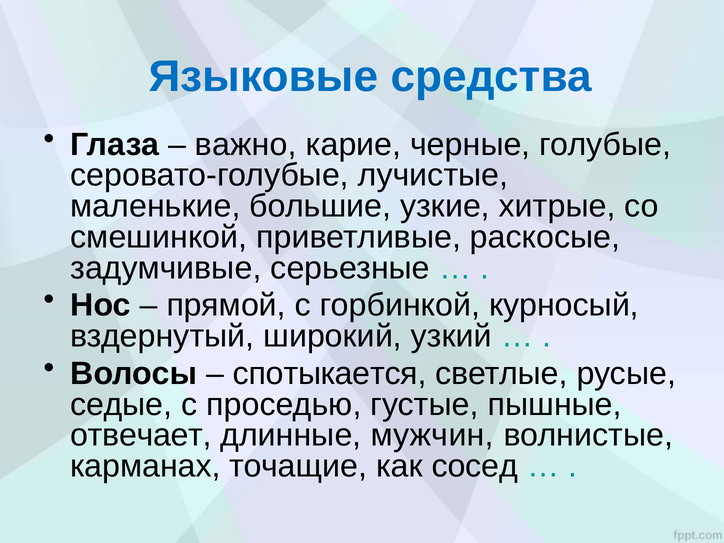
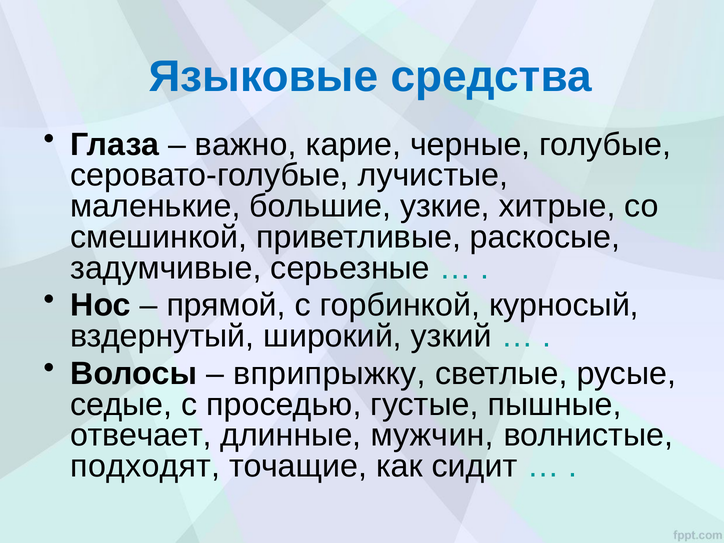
спотыкается: спотыкается -> вприпрыжку (329, 374)
карманах: карманах -> подходят (145, 466)
сосед: сосед -> сидит (475, 466)
